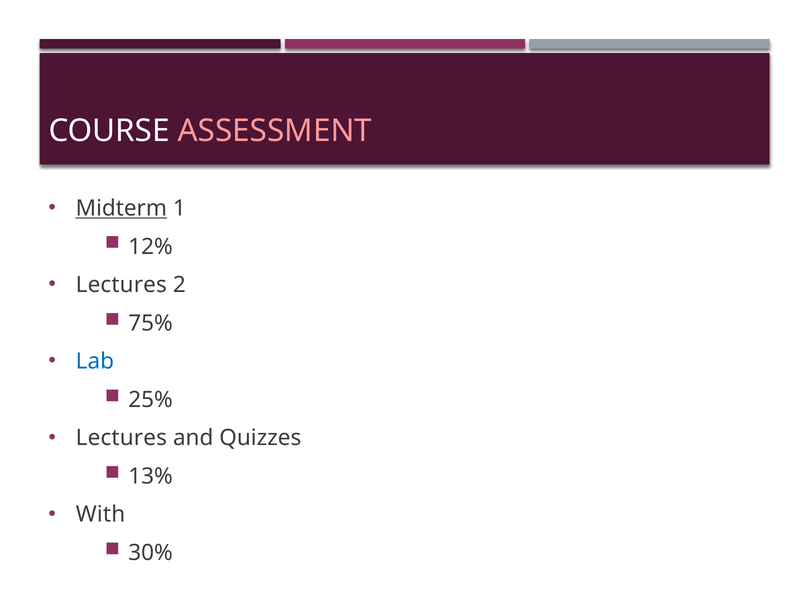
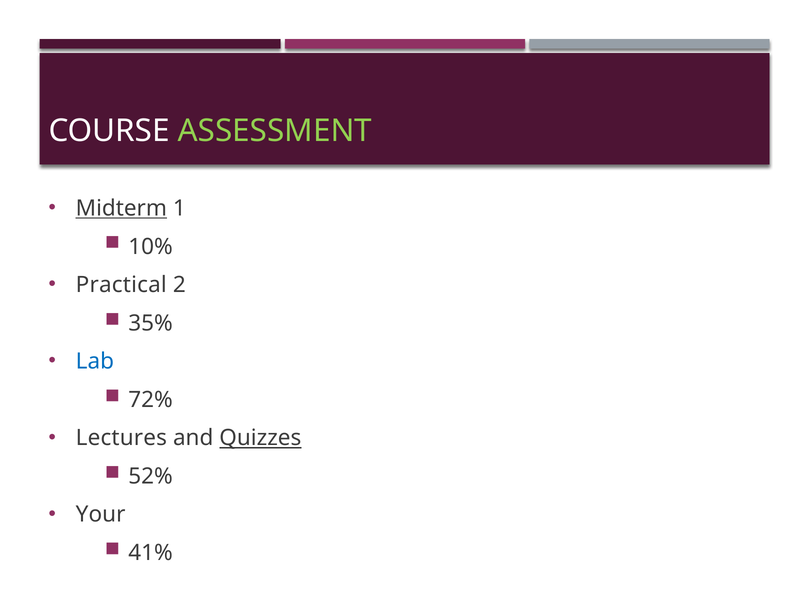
ASSESSMENT colour: pink -> light green (275, 131)
12%: 12% -> 10% (151, 247)
Lectures: Lectures -> Practical (121, 285)
75%: 75% -> 35% (151, 323)
25%: 25% -> 72% (151, 400)
Quizzes underline: none -> present (260, 438)
13%: 13% -> 52% (151, 477)
With: With -> Your (101, 515)
30%: 30% -> 41% (151, 553)
